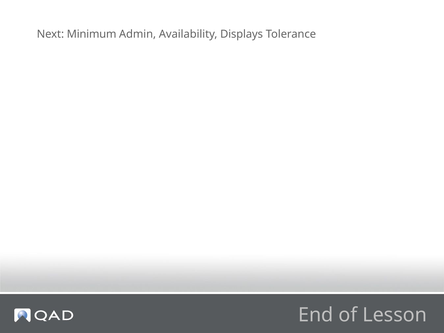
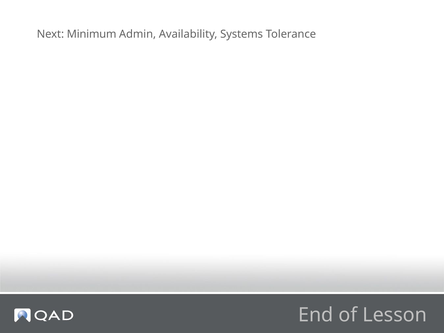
Displays: Displays -> Systems (242, 34)
